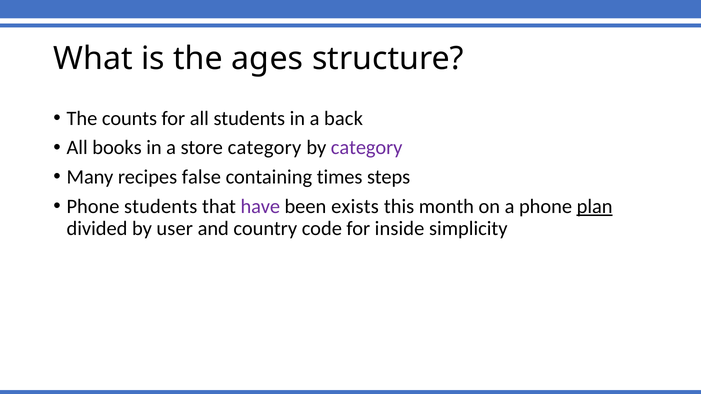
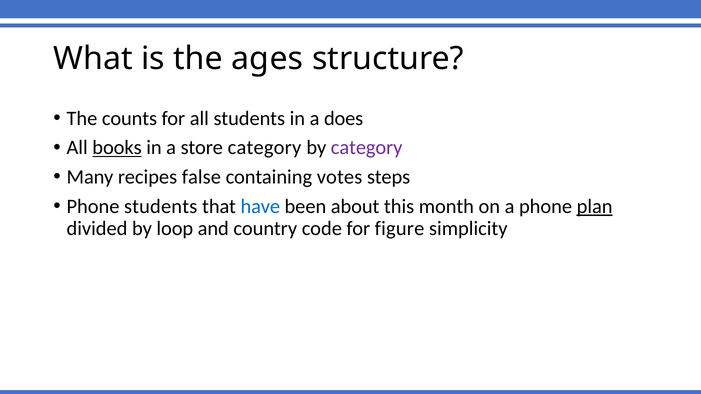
back: back -> does (344, 118)
books underline: none -> present (117, 148)
times: times -> votes (340, 177)
have colour: purple -> blue (260, 207)
exists: exists -> about (355, 207)
user: user -> loop (175, 229)
inside: inside -> figure (400, 229)
